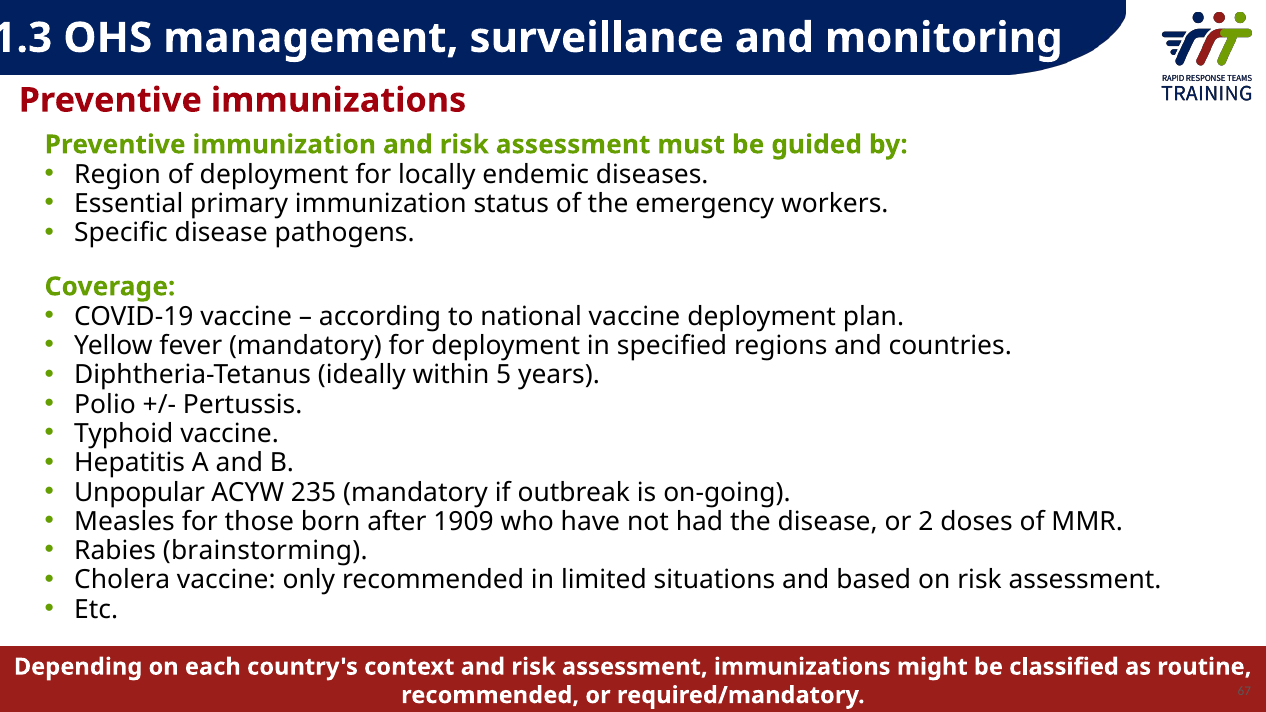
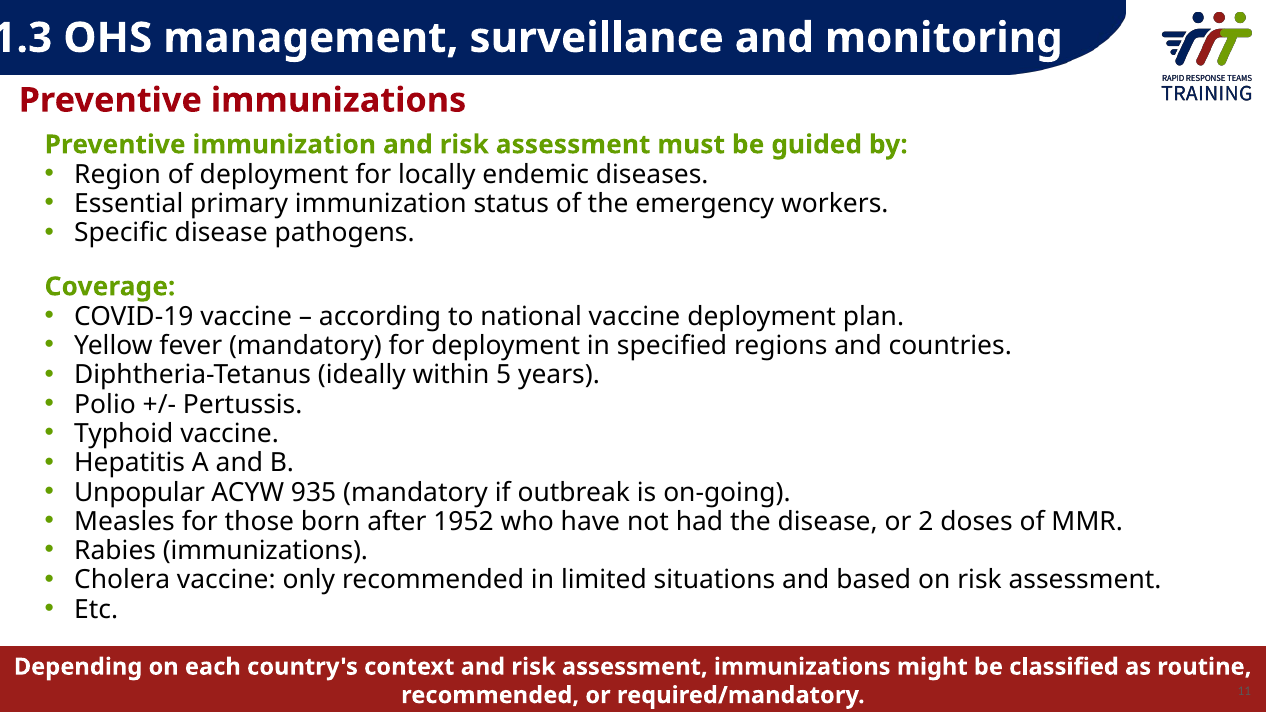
235: 235 -> 935 (314, 492)
1909: 1909 -> 1952 (464, 522)
Rabies brainstorming: brainstorming -> immunizations (265, 551)
67: 67 -> 11 (1244, 691)
